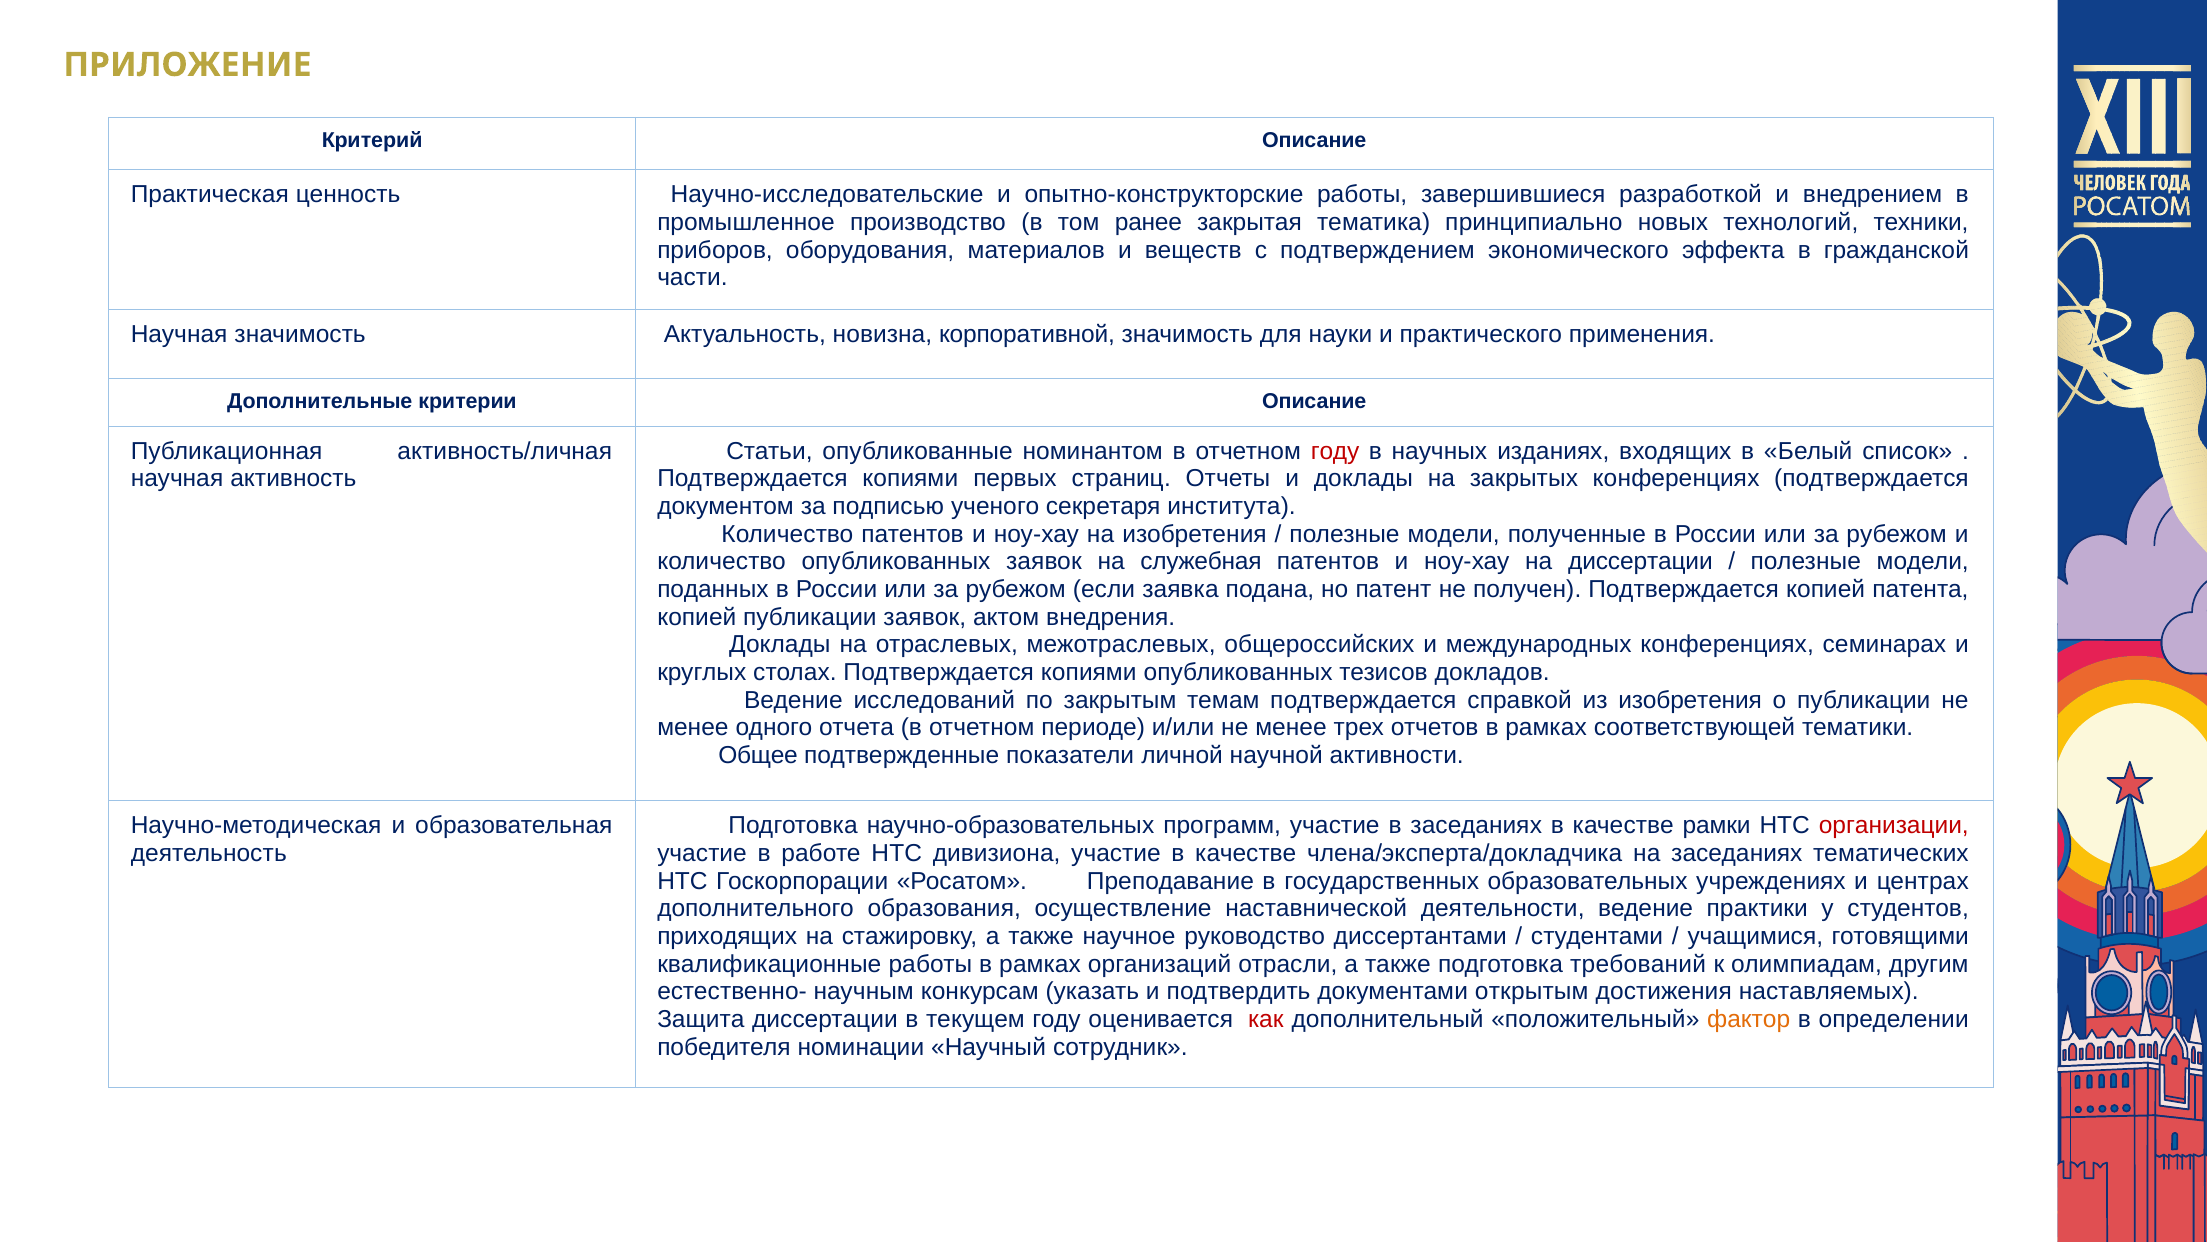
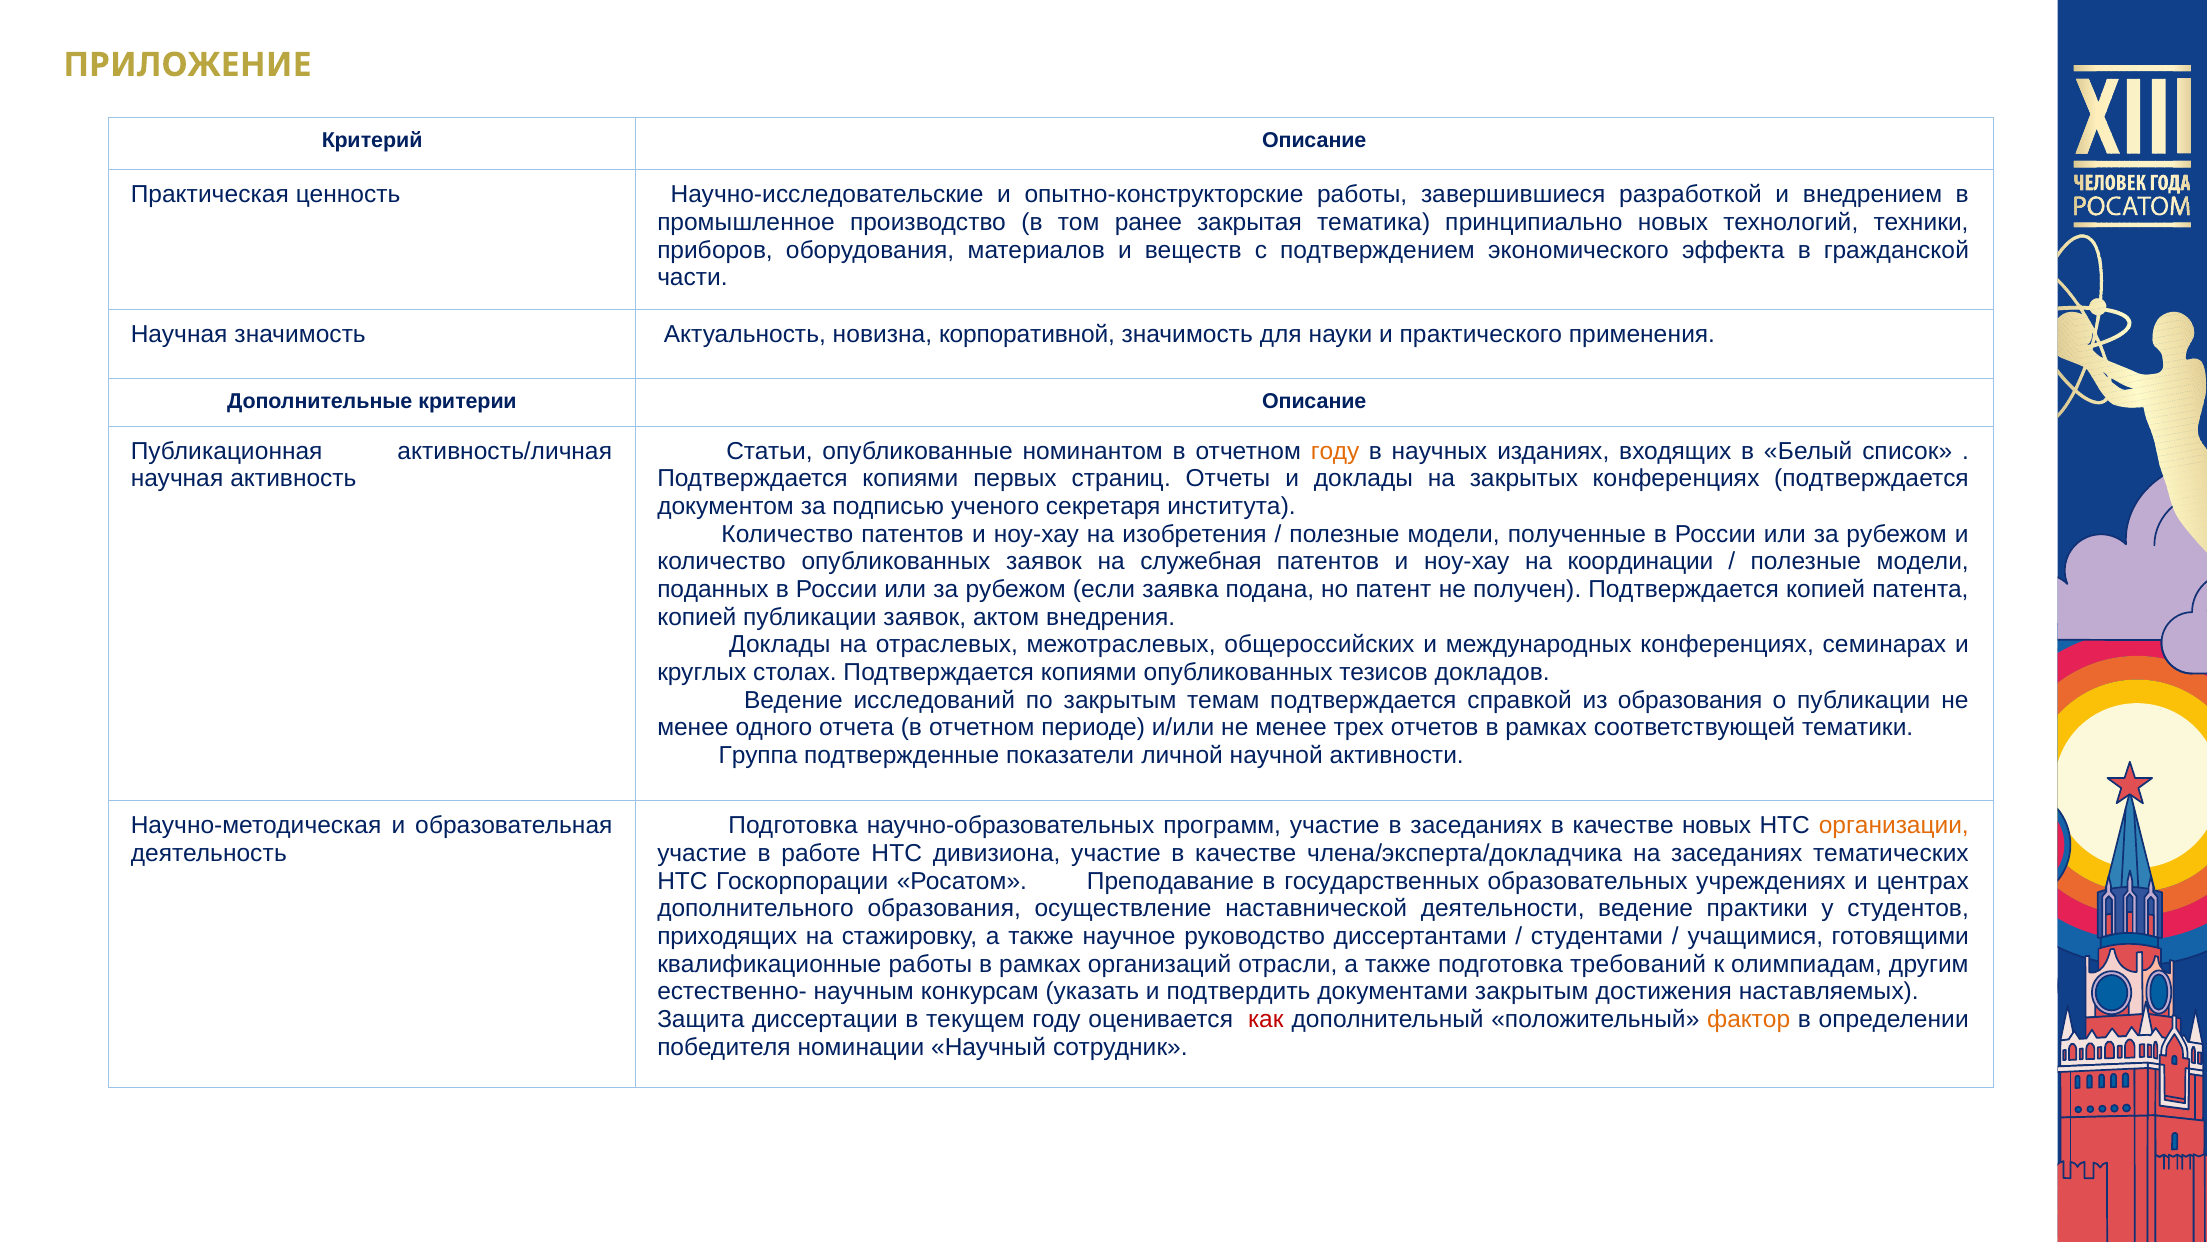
году colour: red -> orange (1335, 451)
на диссертации: диссертации -> координации (1640, 562)
из изобретения: изобретения -> образования (1690, 700)
Общее: Общее -> Группа (758, 755)
качестве рамки: рамки -> новых (1717, 826)
организации colour: red -> orange (1894, 826)
документами открытым: открытым -> закрытым (1532, 991)
